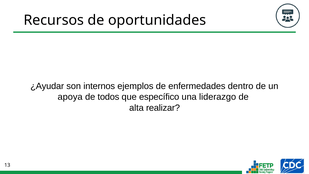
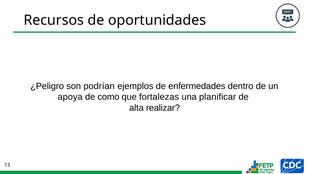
¿Ayudar: ¿Ayudar -> ¿Peligro (47, 86)
internos: internos -> podrían (99, 86)
todos: todos -> como (108, 97)
específico: específico -> fortalezas (159, 97)
liderazgo: liderazgo -> planificar (218, 97)
